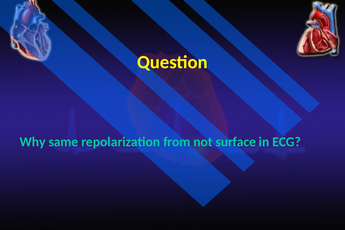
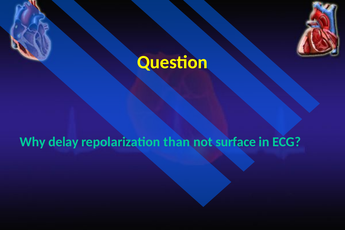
same: same -> delay (63, 142)
from: from -> than (177, 142)
